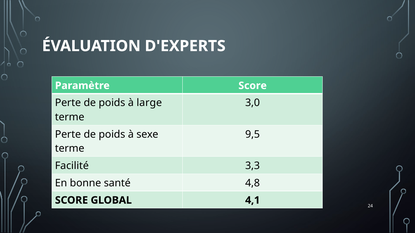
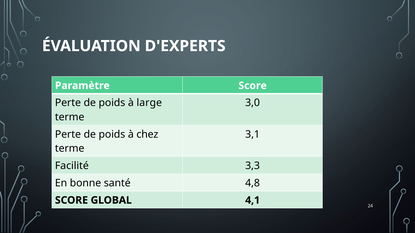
sexe: sexe -> chez (147, 135)
9,5: 9,5 -> 3,1 (253, 135)
